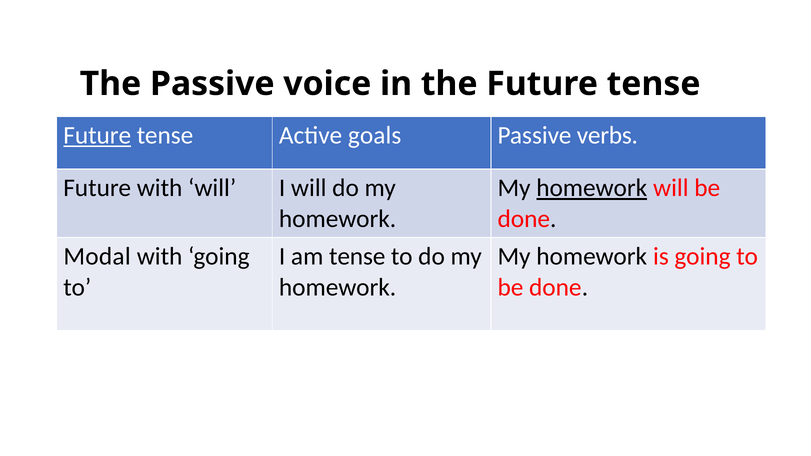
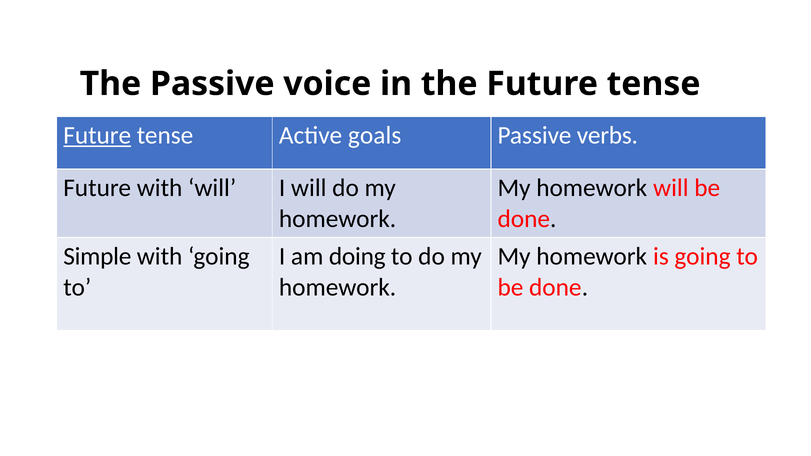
homework underline: present -> none (592, 188)
Modal: Modal -> Simple (97, 257)
am tense: tense -> doing (357, 257)
